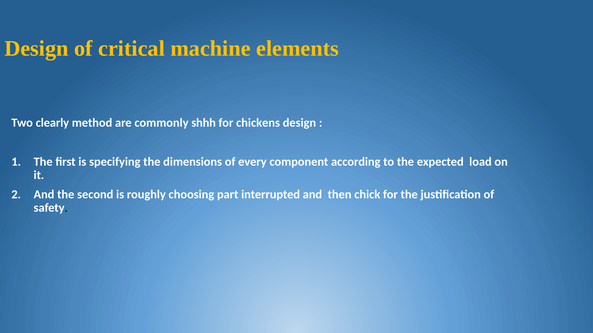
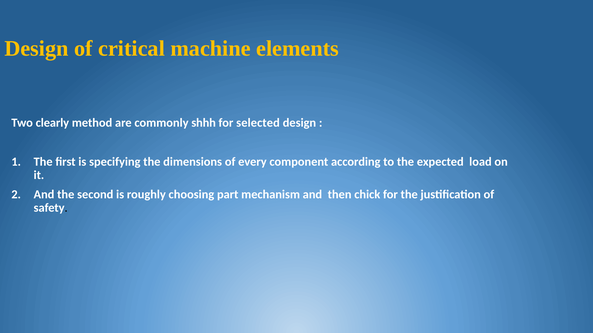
chickens: chickens -> selected (258, 123)
interrupted: interrupted -> mechanism (271, 195)
